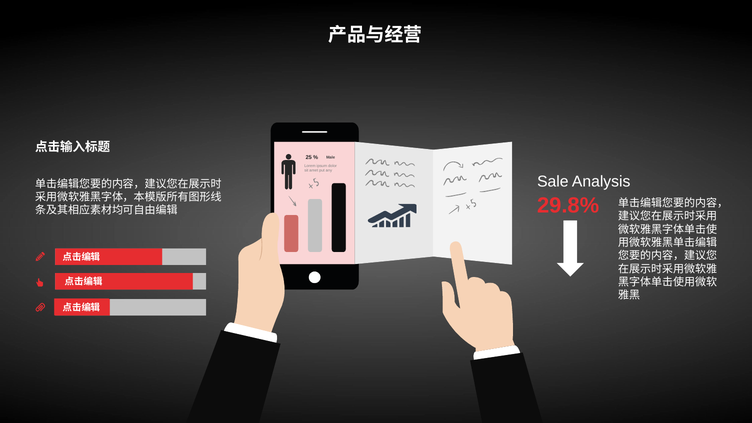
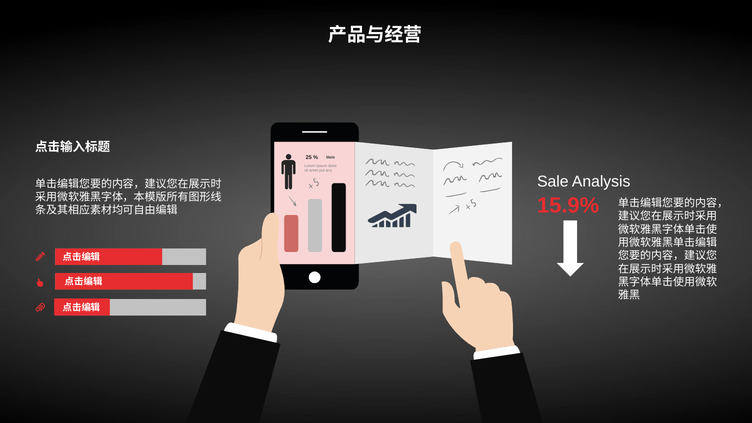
29.8%: 29.8% -> 15.9% (568, 206)
